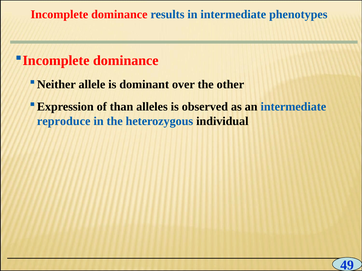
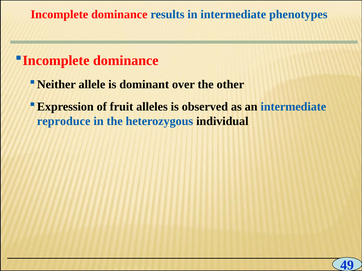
than: than -> fruit (121, 107)
